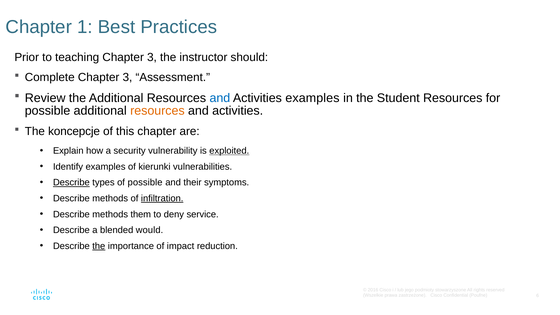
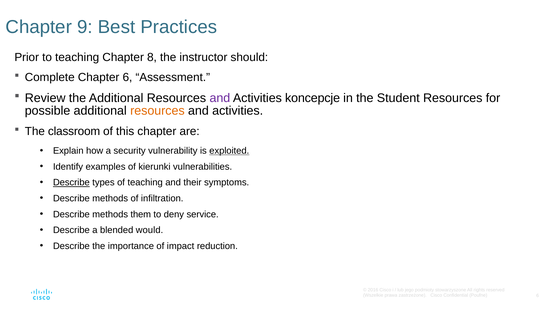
1: 1 -> 9 (85, 27)
teaching Chapter 3: 3 -> 8 (152, 57)
Complete Chapter 3: 3 -> 6 (127, 77)
and colour: blue -> purple (220, 98)
Activities examples: examples -> koncepcje (313, 98)
koncepcje: koncepcje -> classroom (74, 131)
of possible: possible -> teaching (145, 183)
infiltration underline: present -> none (162, 198)
the underline: present -> none (99, 246)
